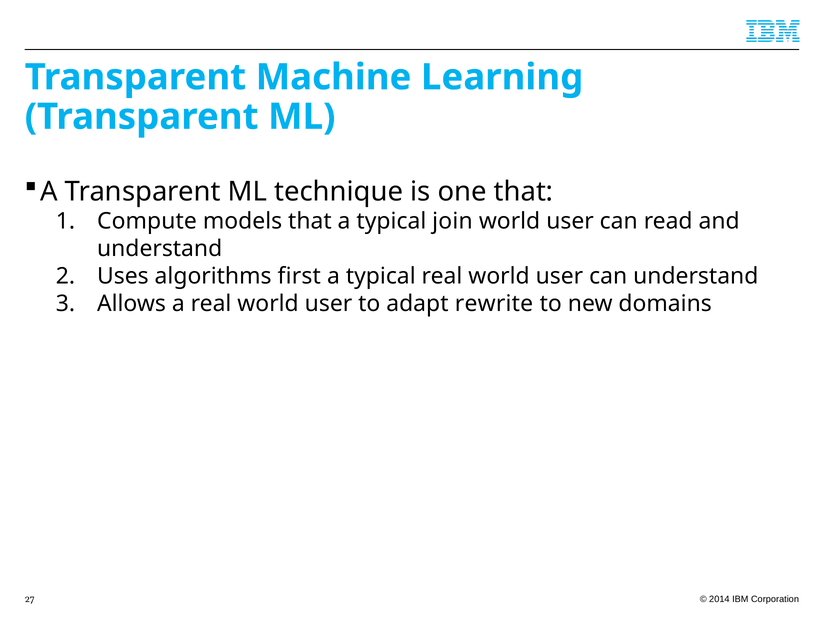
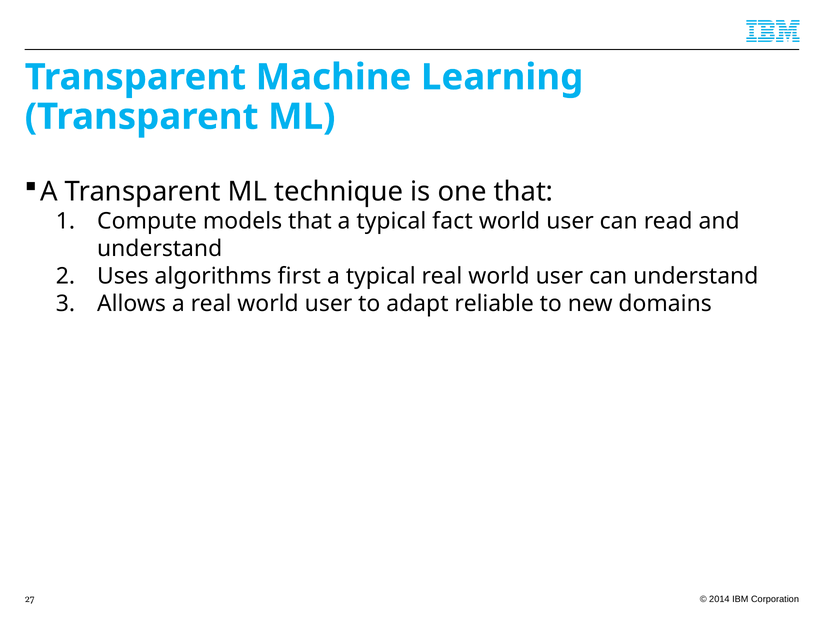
join: join -> fact (453, 221)
rewrite: rewrite -> reliable (494, 304)
